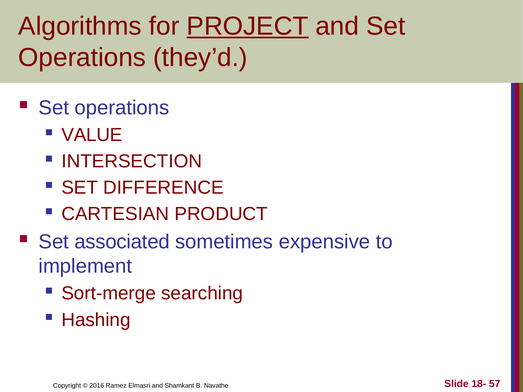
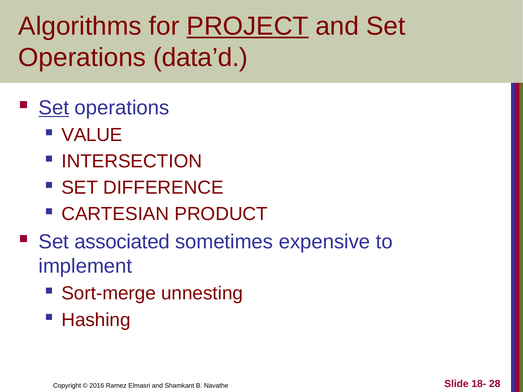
they’d: they’d -> data’d (201, 58)
Set underline: none -> present (54, 108)
searching: searching -> unnesting (202, 294)
57: 57 -> 28 (495, 384)
